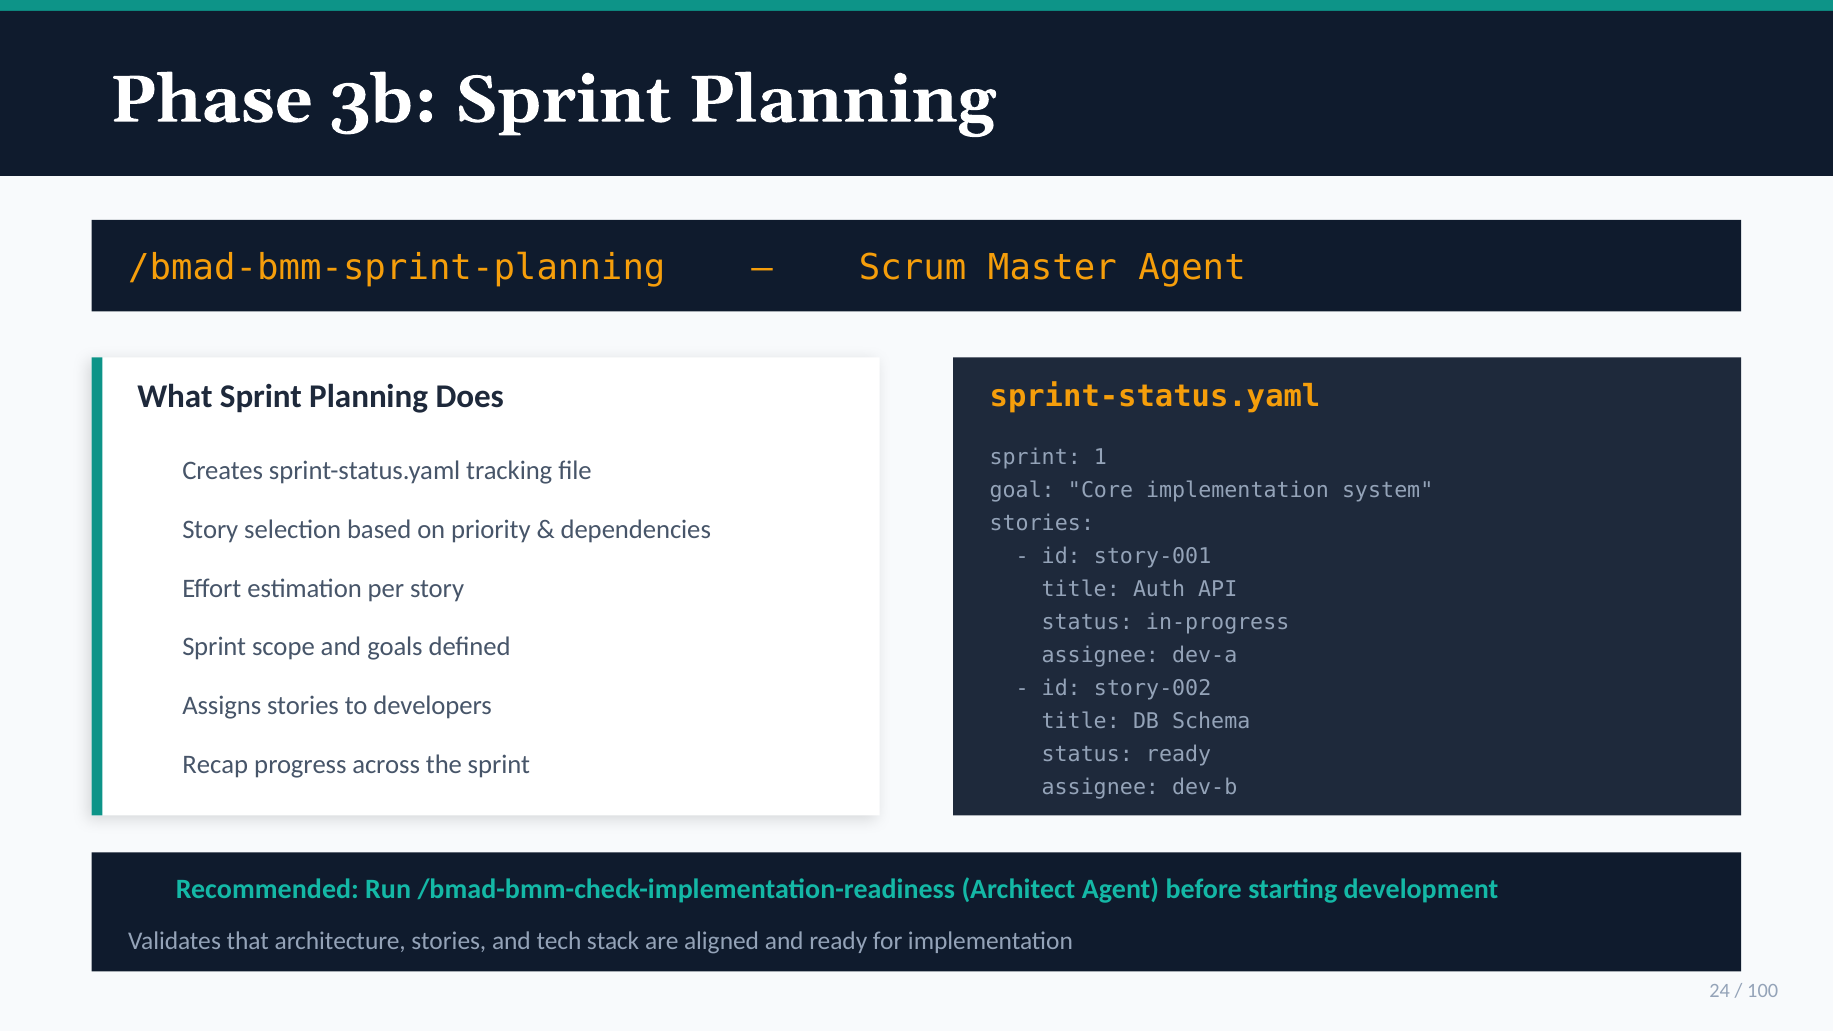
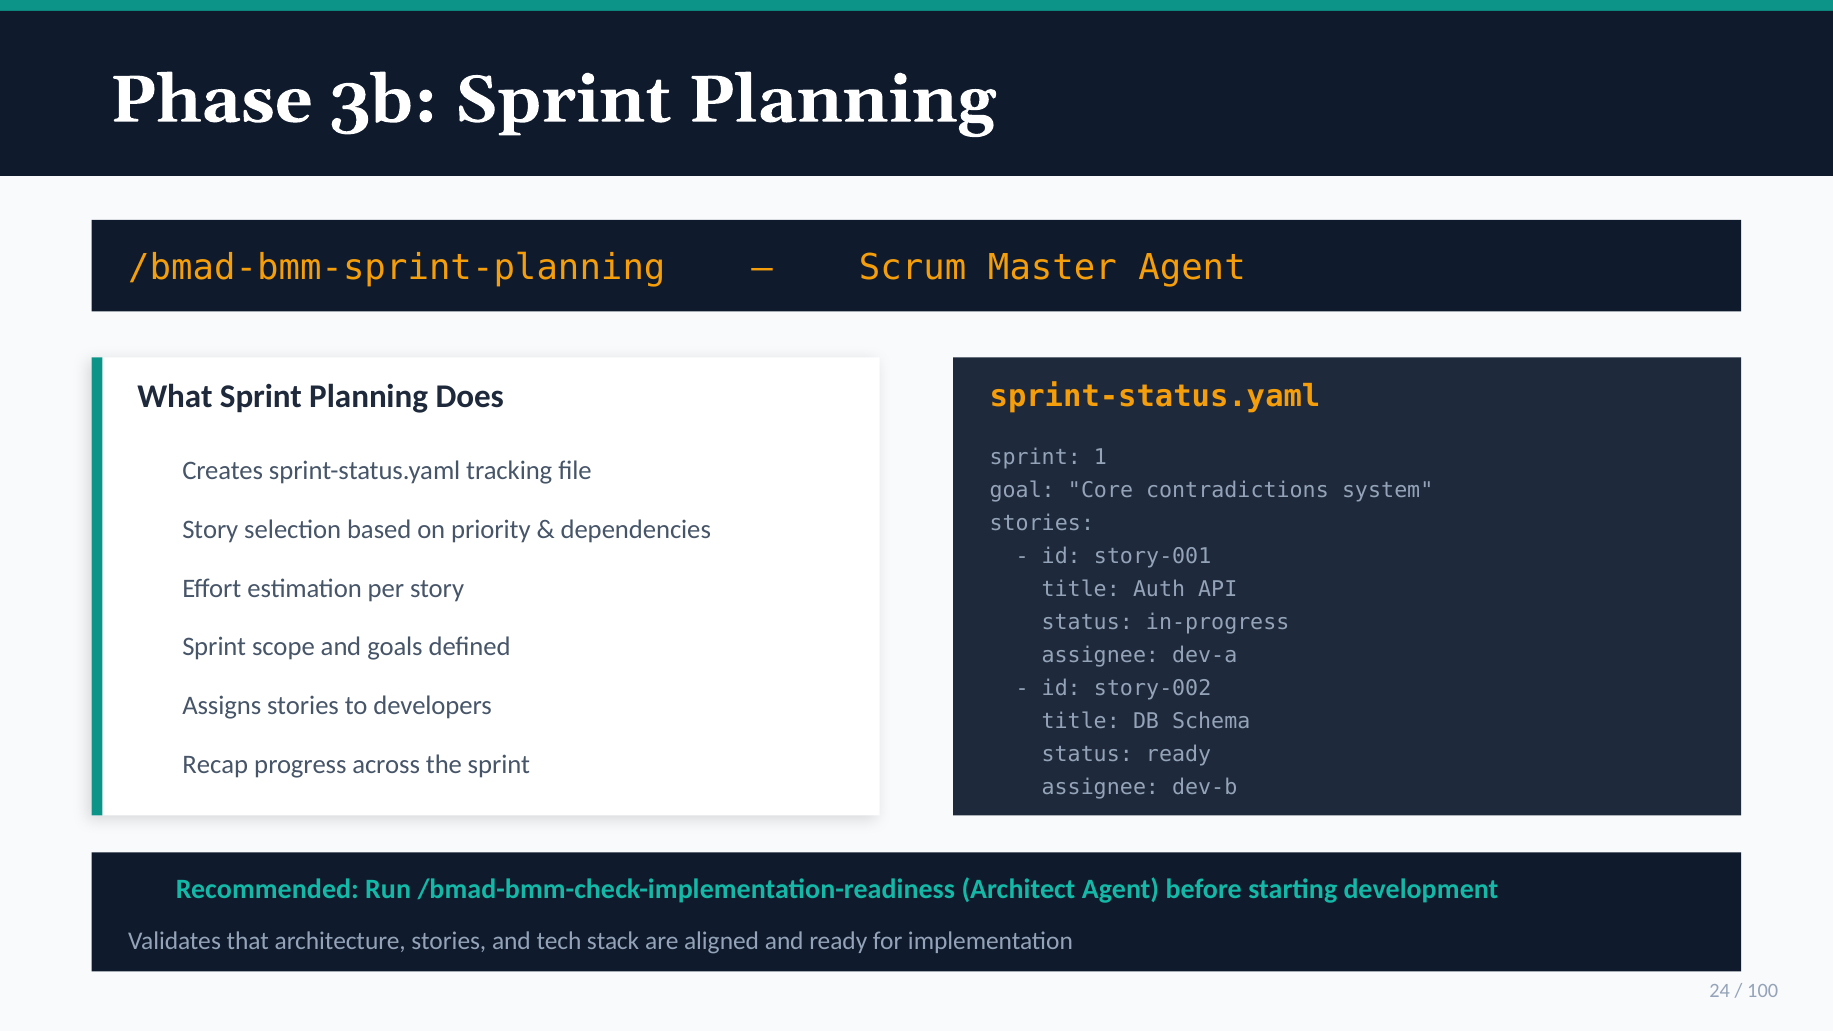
Core implementation: implementation -> contradictions (1237, 491)
